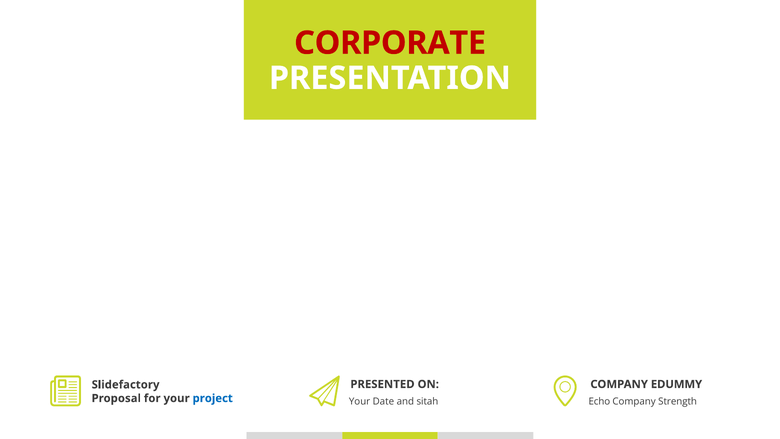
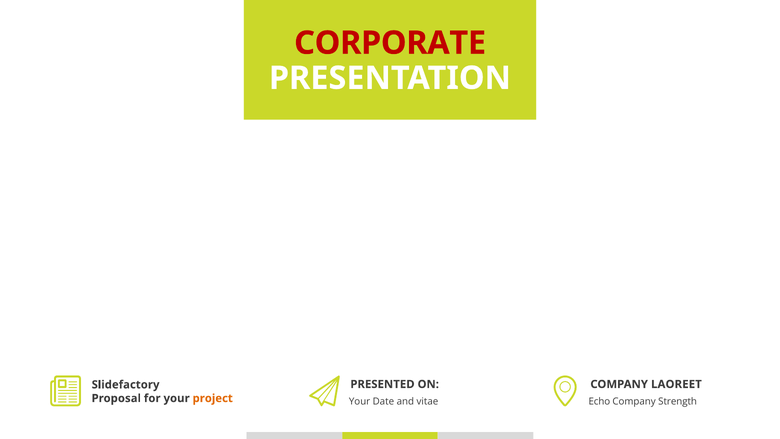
EDUMMY: EDUMMY -> LAOREET (676, 384)
project colour: blue -> orange (213, 398)
sitah: sitah -> vitae (427, 401)
